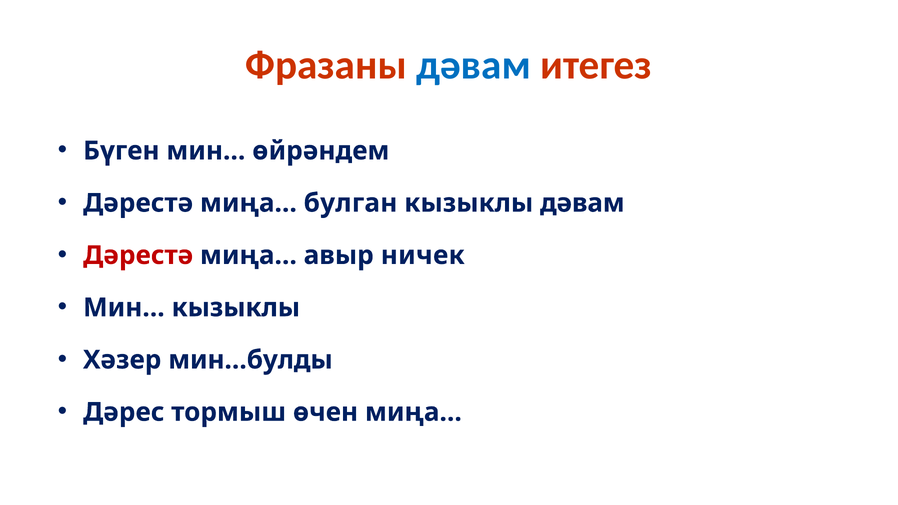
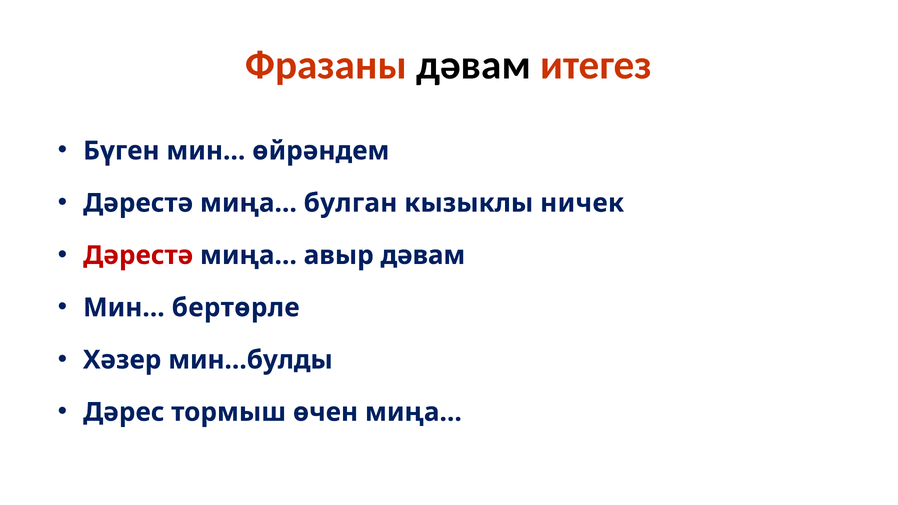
дәвам colour: blue -> black (474, 65)
кызыклы дәвам: дәвам -> ничек (582, 203)
авыр ничек: ничек -> дәвам (423, 255)
Мин… кызыклы: кызыклы -> бертөрле (236, 308)
